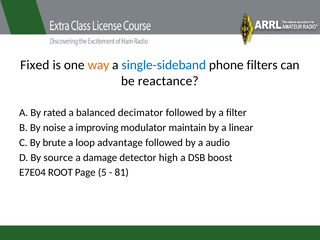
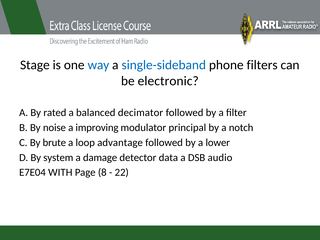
Fixed: Fixed -> Stage (35, 65)
way colour: orange -> blue (98, 65)
reactance: reactance -> electronic (168, 81)
maintain: maintain -> principal (187, 128)
linear: linear -> notch (241, 128)
audio: audio -> lower (218, 143)
source: source -> system (58, 158)
high: high -> data (168, 158)
boost: boost -> audio (220, 158)
ROOT: ROOT -> WITH (60, 172)
5: 5 -> 8 (102, 172)
81: 81 -> 22 (122, 172)
